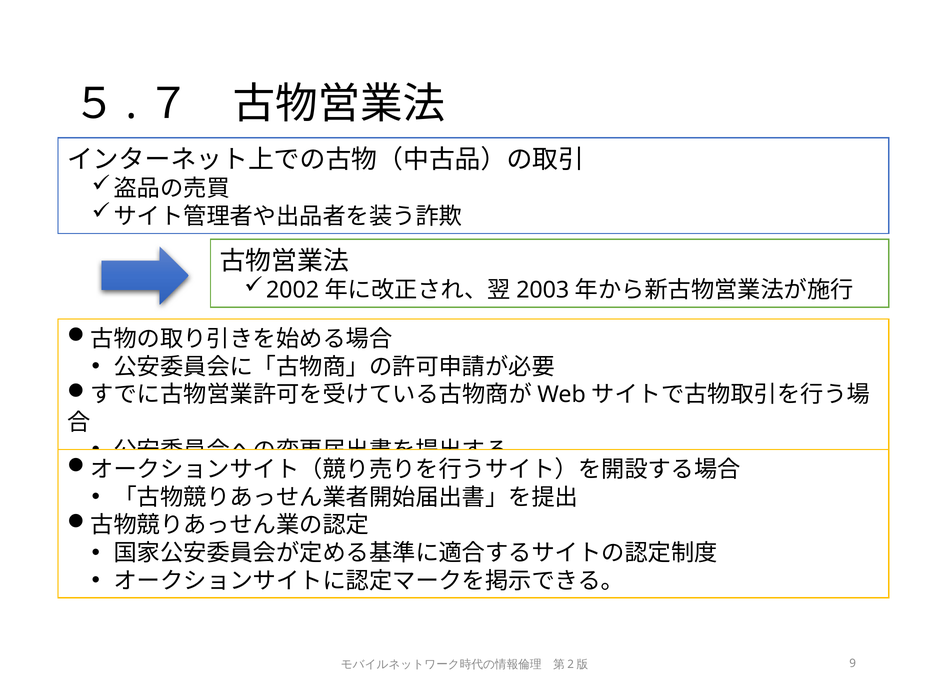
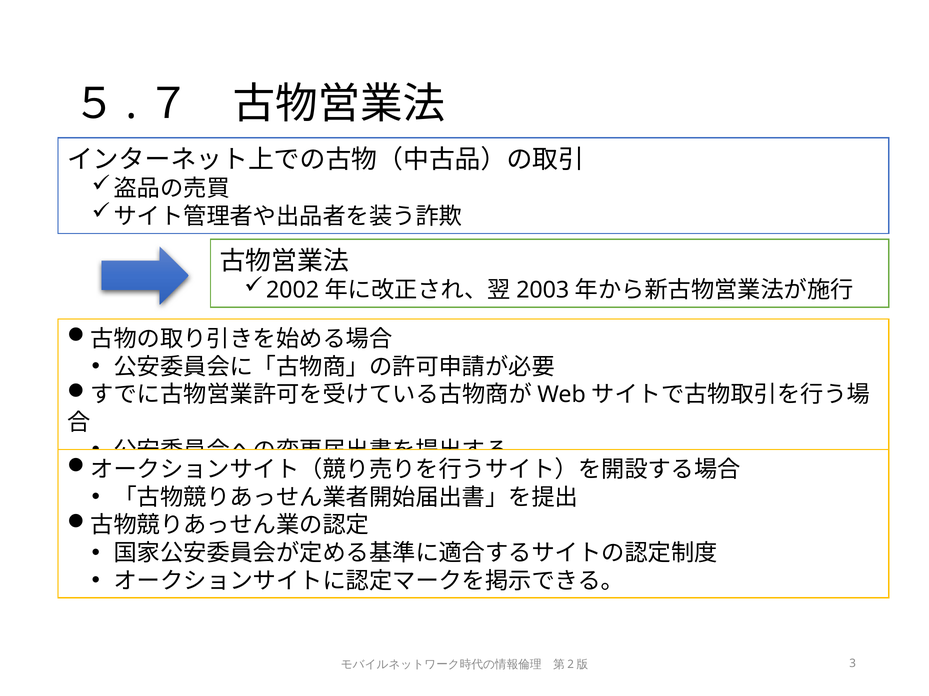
9: 9 -> 3 (853, 664)
